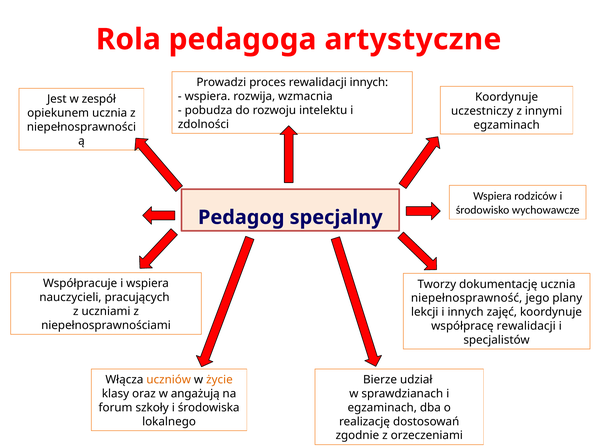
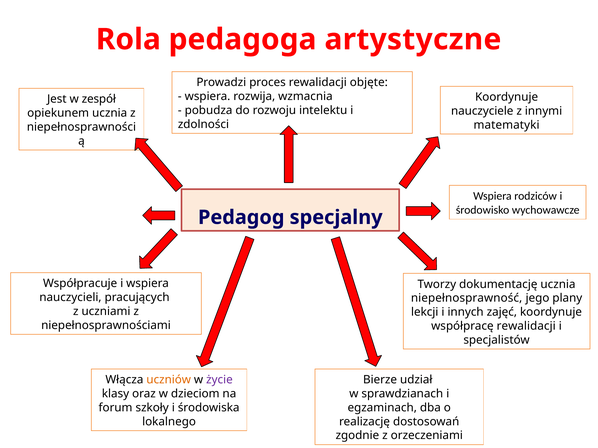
rewalidacji innych: innych -> objęte (369, 82)
uczestniczy: uczestniczy -> nauczyciele (482, 111)
egzaminach: egzaminach -> matematyki (507, 125)
życie colour: orange -> purple (219, 380)
angażują: angażują -> dzieciom (195, 394)
